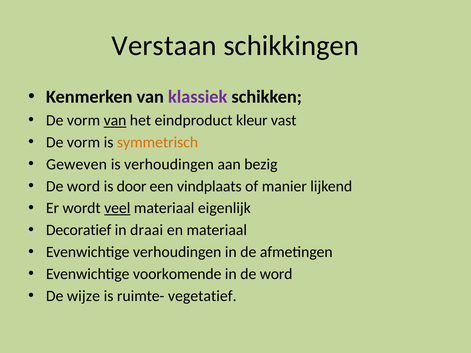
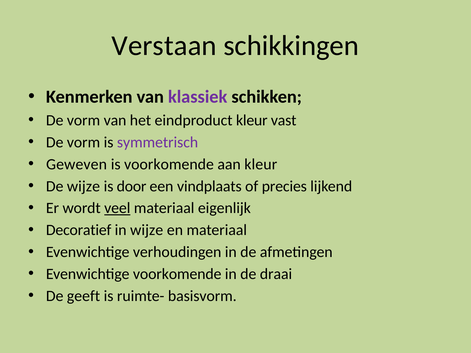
van underline: present -> none (115, 120)
symmetrisch colour: orange -> purple (158, 142)
is verhoudingen: verhoudingen -> voorkomende (169, 164)
aan bezig: bezig -> kleur (261, 164)
word: word -> wijze (83, 186)
manier: manier -> precies (284, 186)
in draai: draai -> wijze (147, 230)
in de word: word -> draai (276, 274)
wijze: wijze -> geeft (83, 296)
vegetatief: vegetatief -> basisvorm (202, 296)
